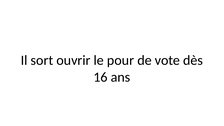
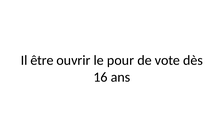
sort: sort -> être (42, 60)
